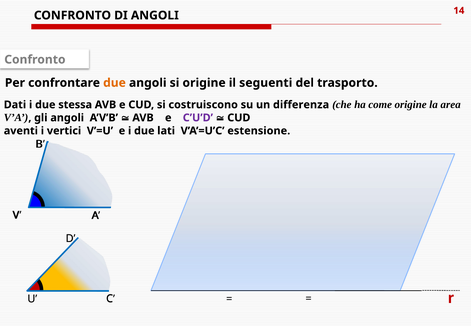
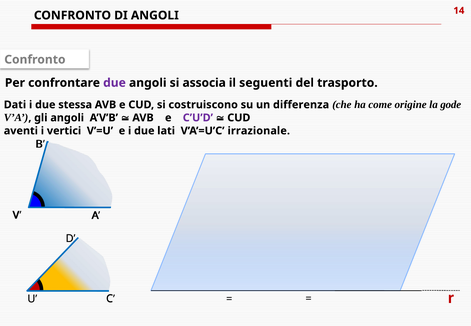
due colour: orange -> purple (114, 83)
si origine: origine -> associa (204, 83)
area: area -> gode (451, 105)
estensione: estensione -> irrazionale (259, 131)
